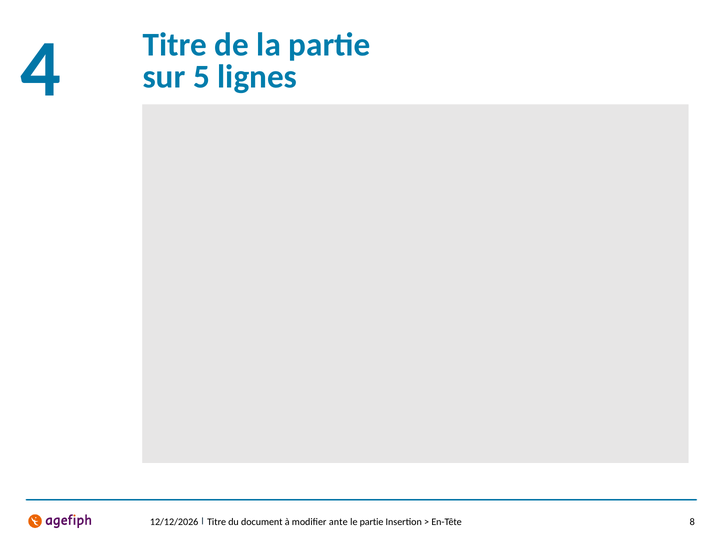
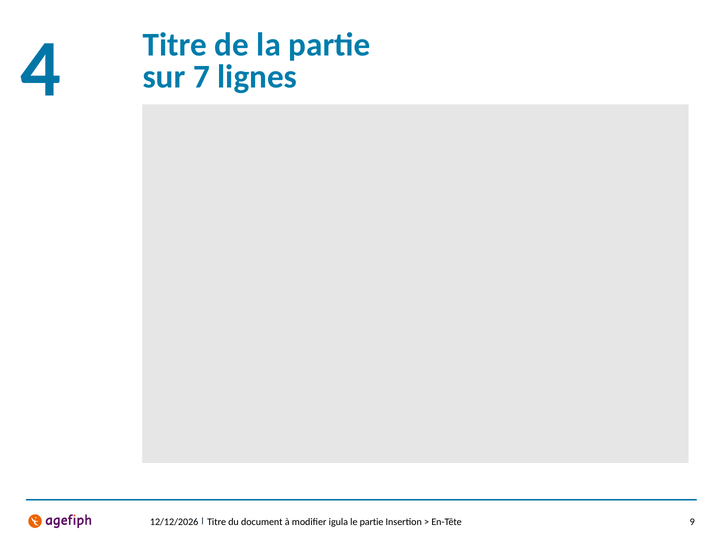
5: 5 -> 7 (201, 77)
ante: ante -> igula (338, 522)
8: 8 -> 9 (692, 522)
